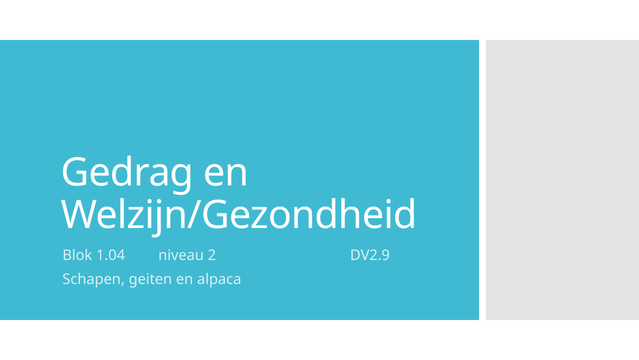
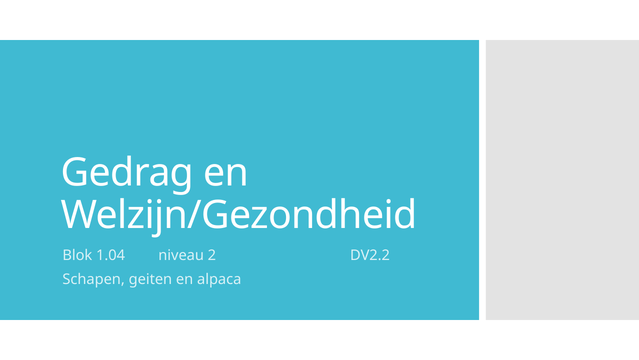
DV2.9: DV2.9 -> DV2.2 (370, 255)
